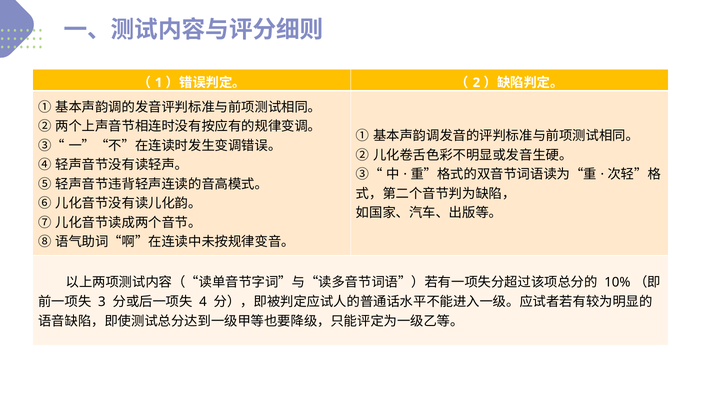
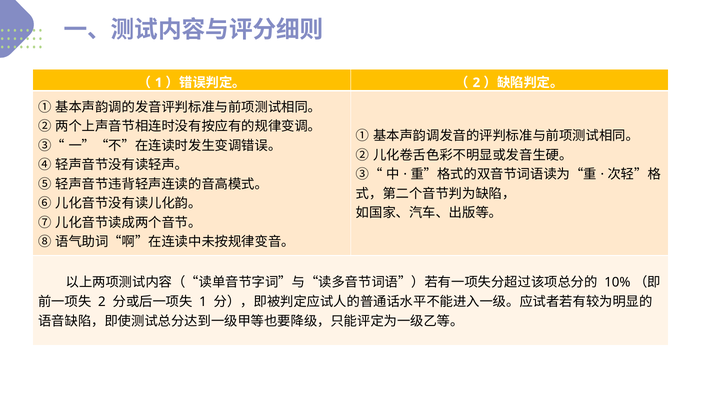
3: 3 -> 2 (102, 302)
4: 4 -> 1 (203, 302)
